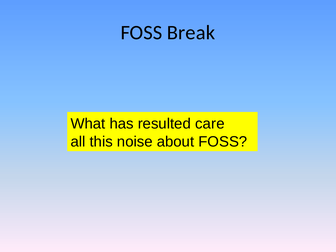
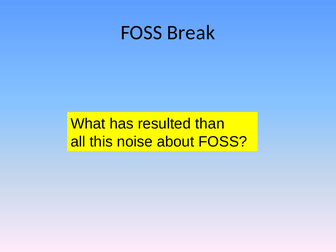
care: care -> than (210, 124)
